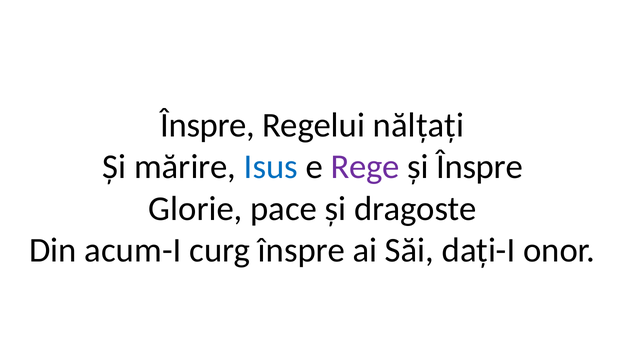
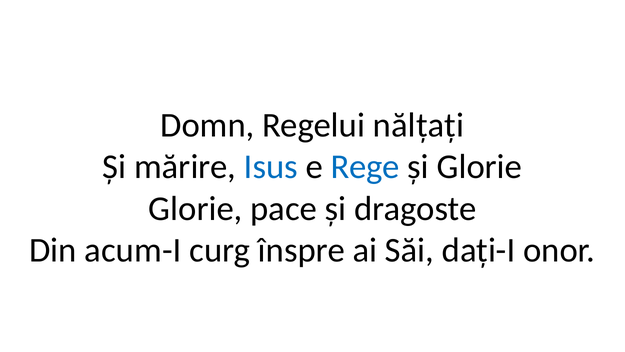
Înspre: Înspre -> Domn (207, 125)
Rege colour: purple -> blue (365, 167)
și Înspre: Înspre -> Glorie (479, 167)
